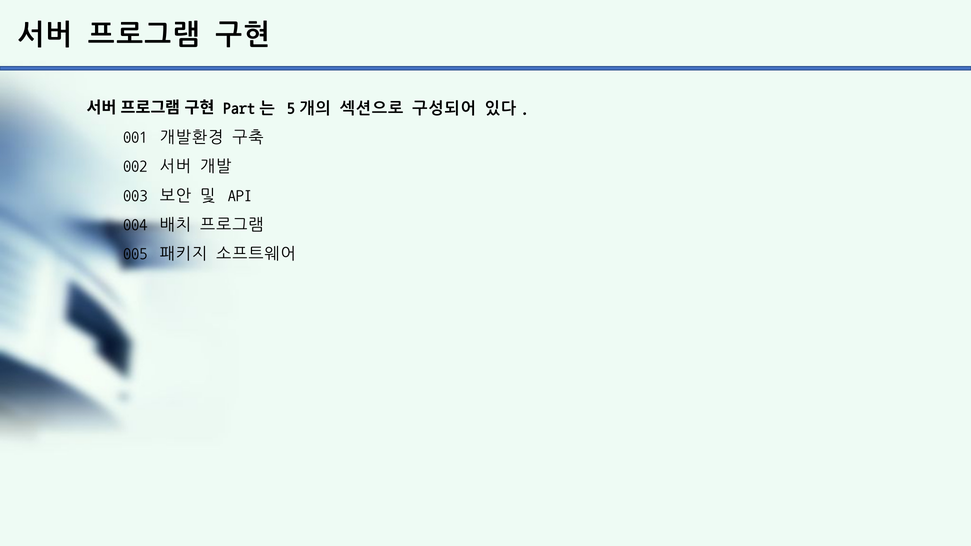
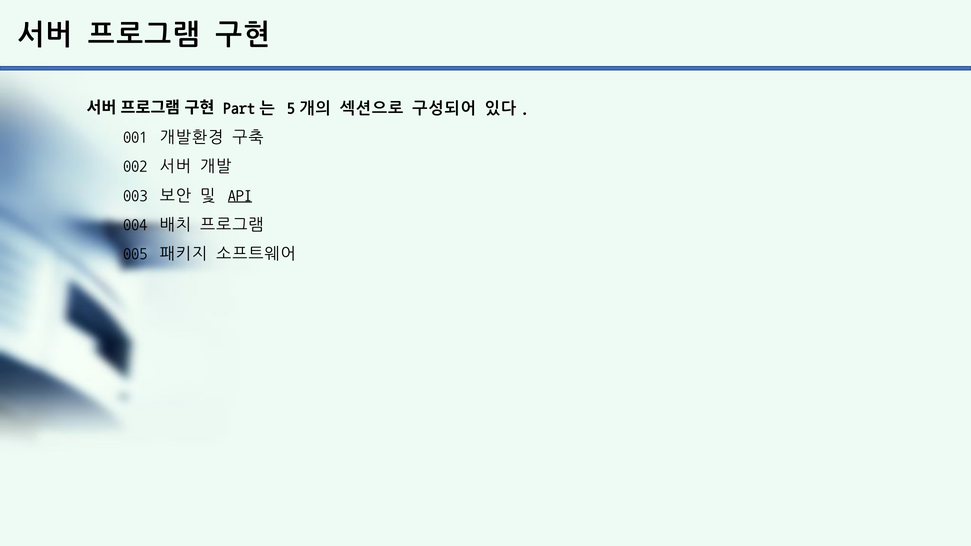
API underline: none -> present (240, 195)
